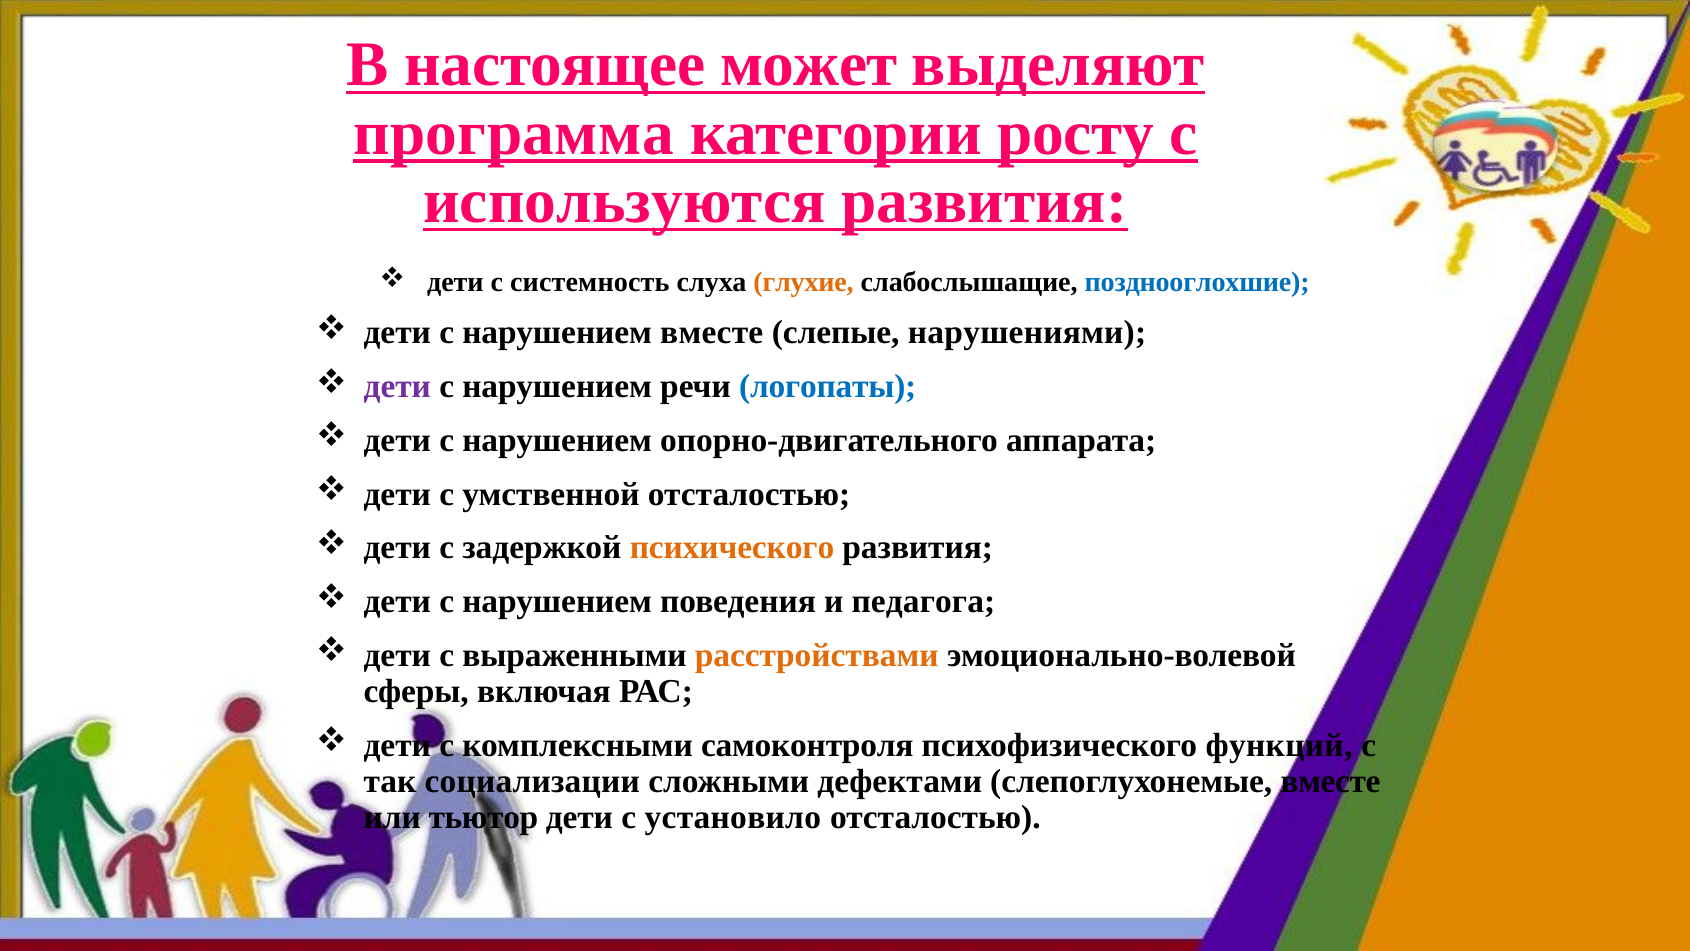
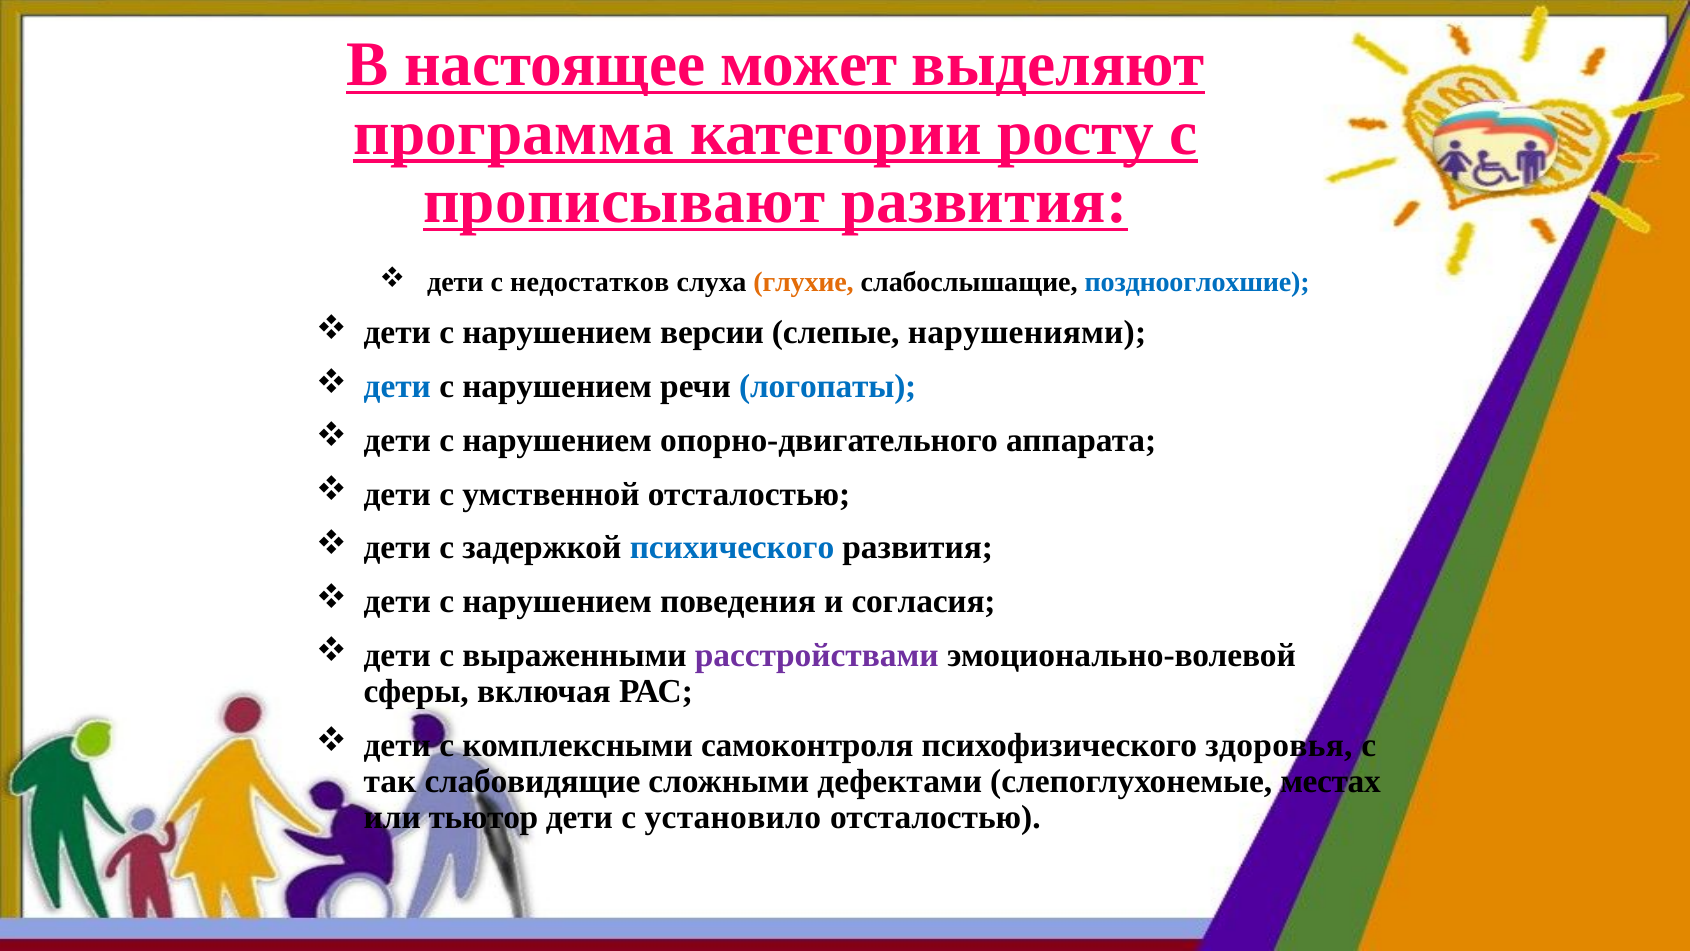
используются: используются -> прописывают (624, 202)
системность: системность -> недостатков (590, 282)
нарушением вместе: вместе -> версии (712, 333)
дети colour: purple -> blue (397, 386)
психического colour: orange -> blue (732, 548)
педагога: педагога -> согласия (924, 601)
расстройствами colour: orange -> purple (817, 655)
функций: функций -> здоровья (1279, 745)
социализации: социализации -> слабовидящие (533, 781)
слепоглухонемые вместе: вместе -> местах (1331, 781)
